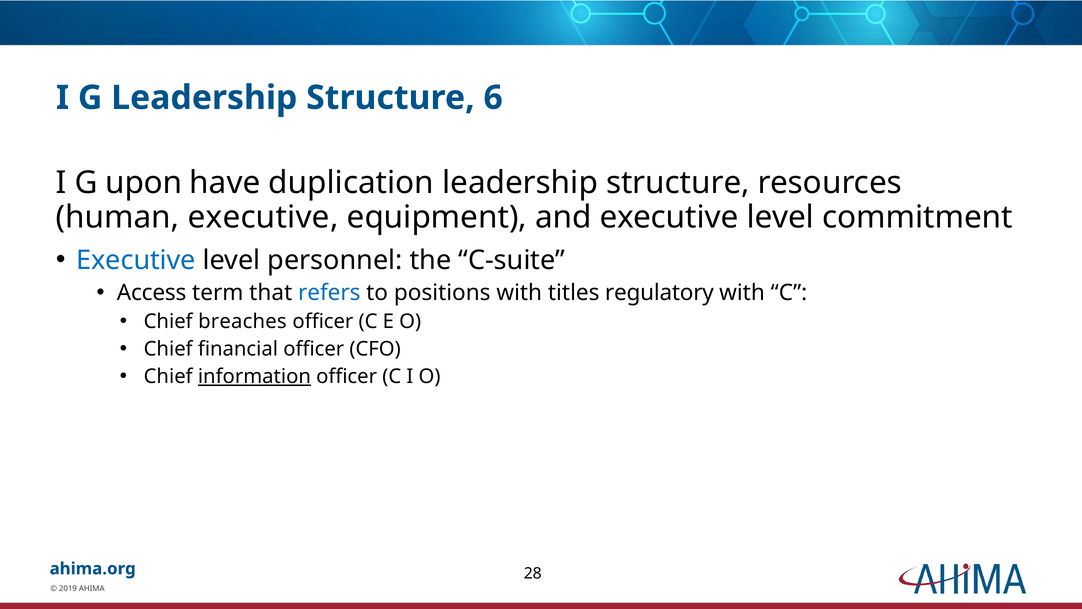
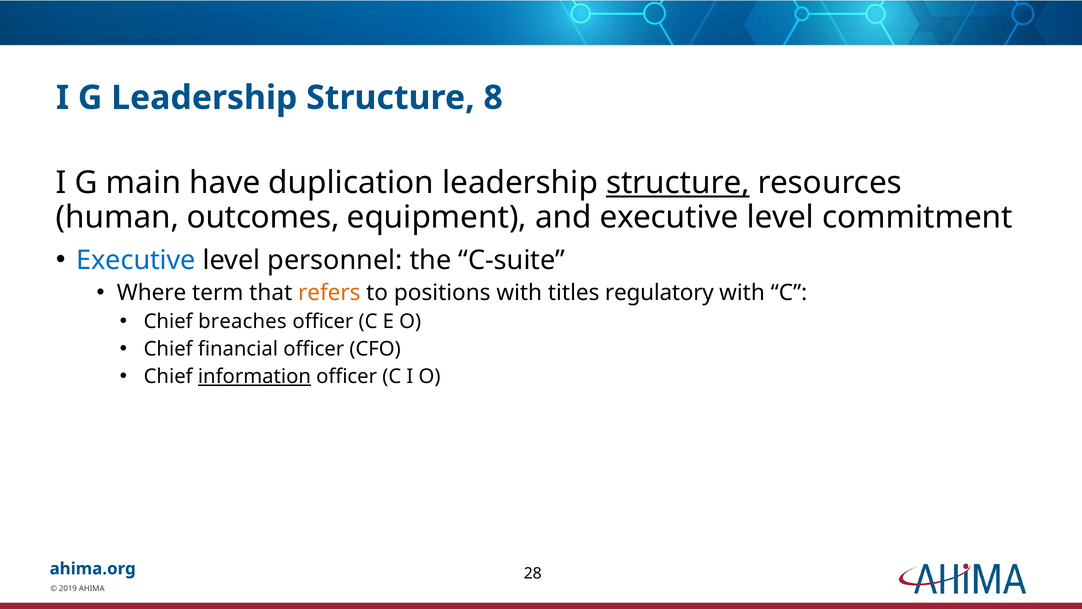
6: 6 -> 8 (493, 98)
upon: upon -> main (143, 183)
structure underline: none -> present (678, 183)
human executive: executive -> outcomes (263, 217)
Access: Access -> Where (152, 292)
refers colour: blue -> orange (329, 292)
